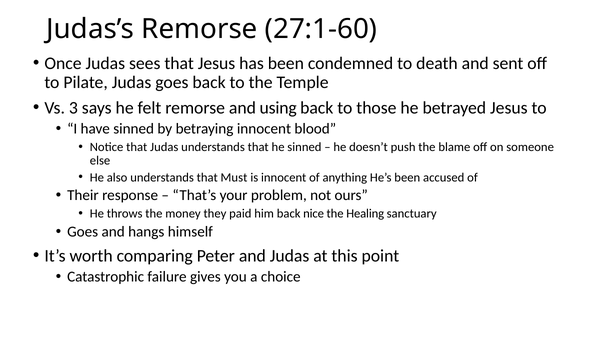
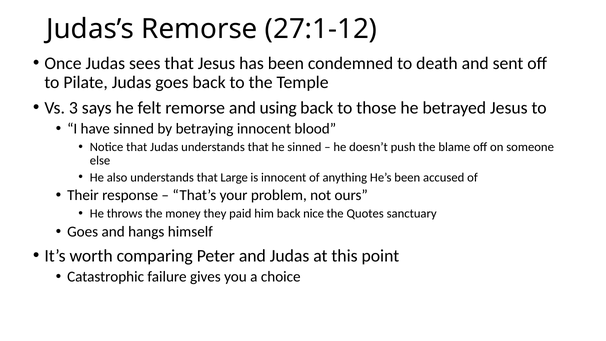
27:1-60: 27:1-60 -> 27:1-12 (321, 29)
Must: Must -> Large (234, 177)
Healing: Healing -> Quotes (365, 214)
